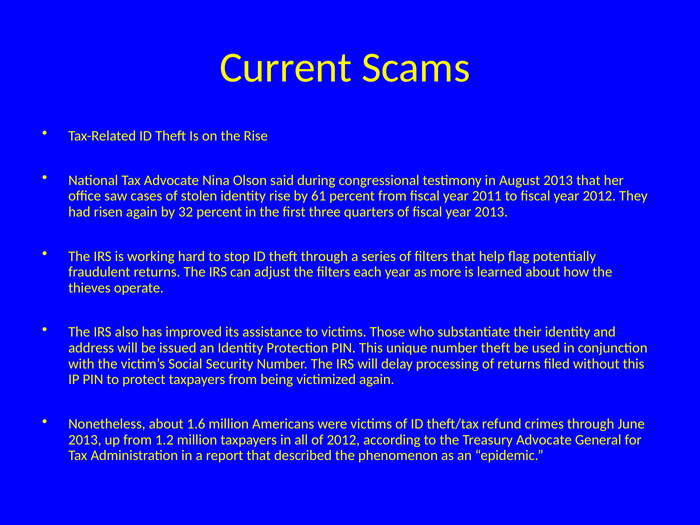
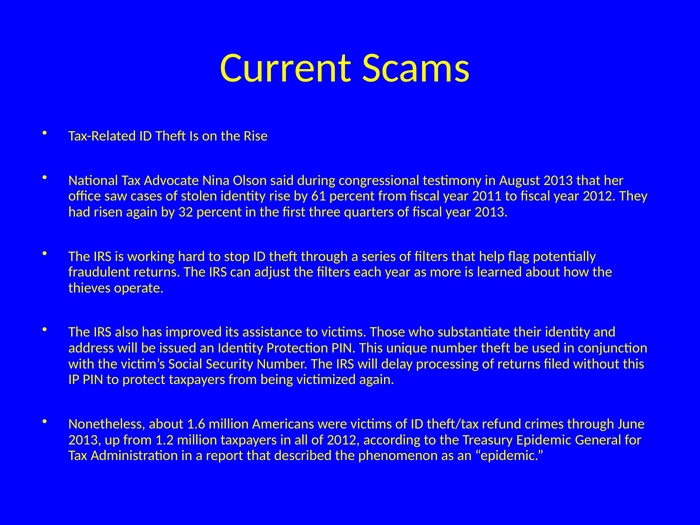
Treasury Advocate: Advocate -> Epidemic (544, 440)
